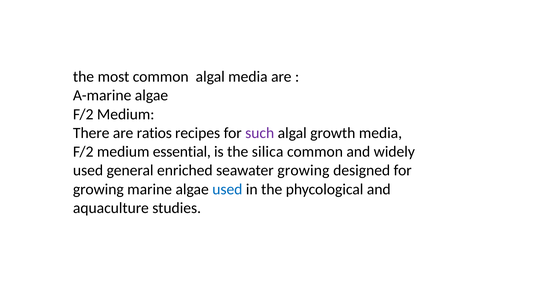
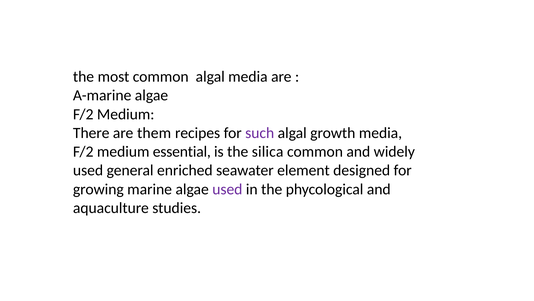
ratios: ratios -> them (154, 133)
seawater growing: growing -> element (303, 170)
used colour: blue -> purple (227, 189)
